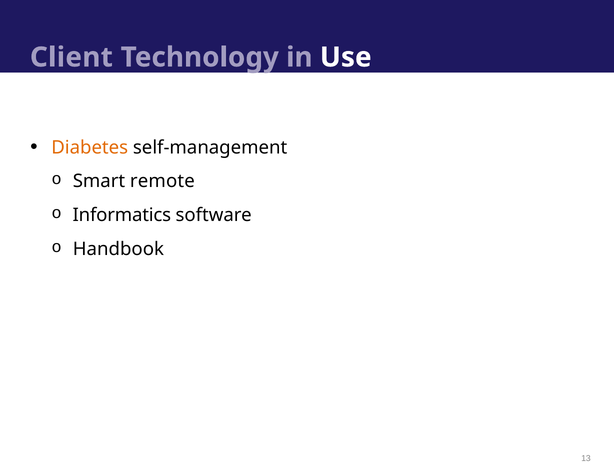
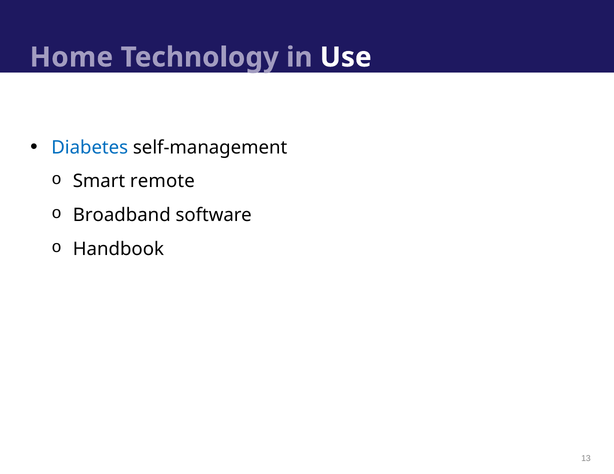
Client: Client -> Home (71, 57)
Diabetes colour: orange -> blue (90, 148)
Informatics: Informatics -> Broadband (122, 215)
